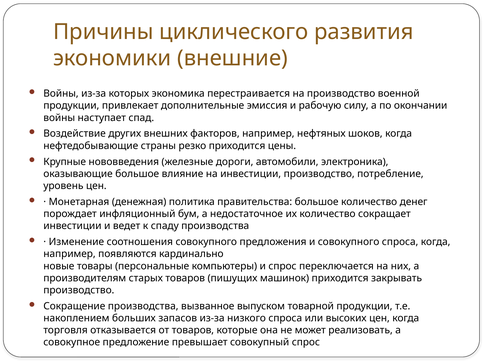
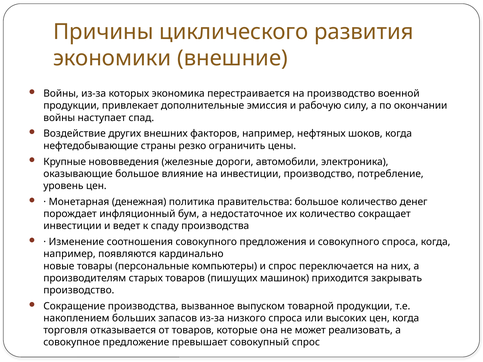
резко приходится: приходится -> ограничить (237, 146)
